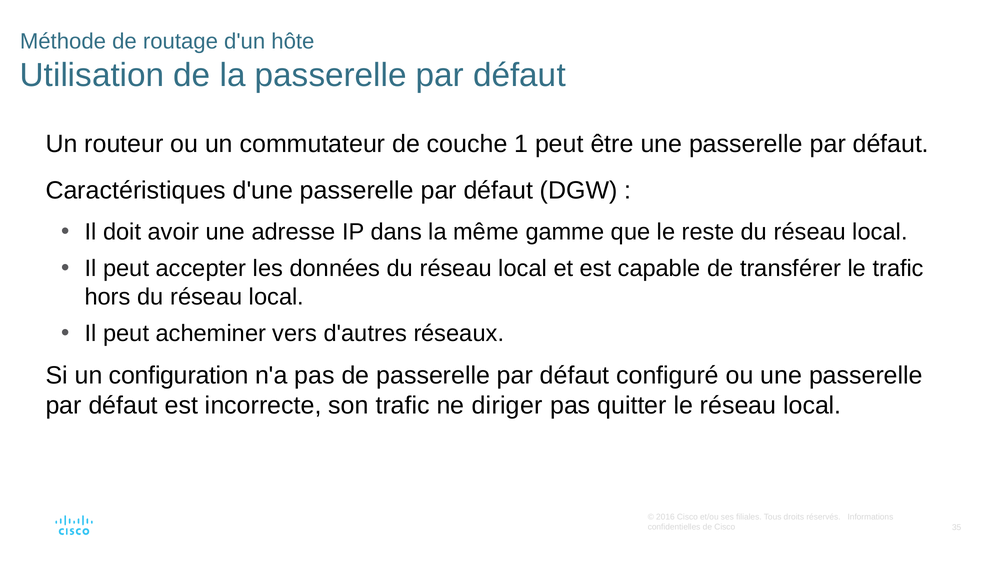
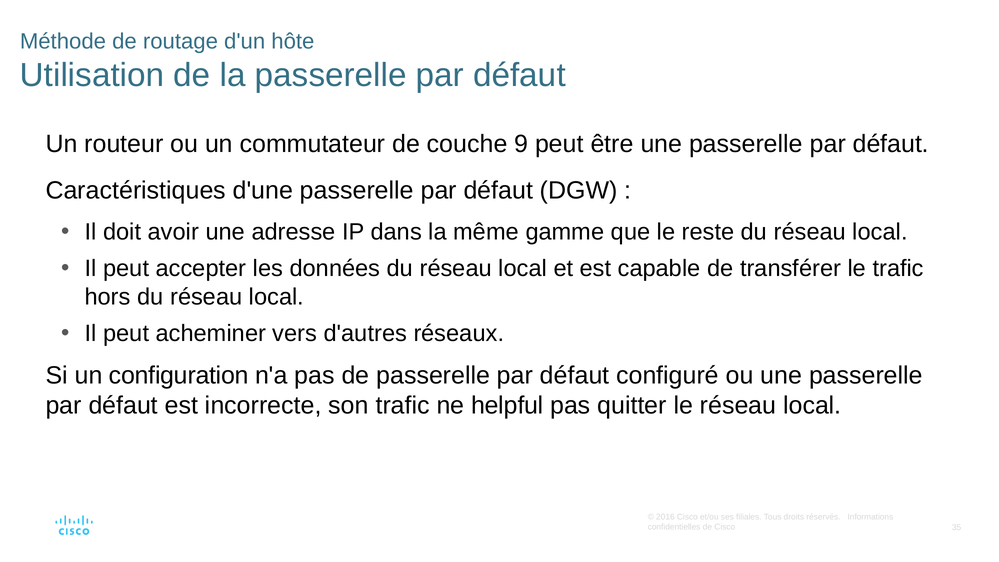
1: 1 -> 9 (521, 144)
diriger: diriger -> helpful (507, 405)
